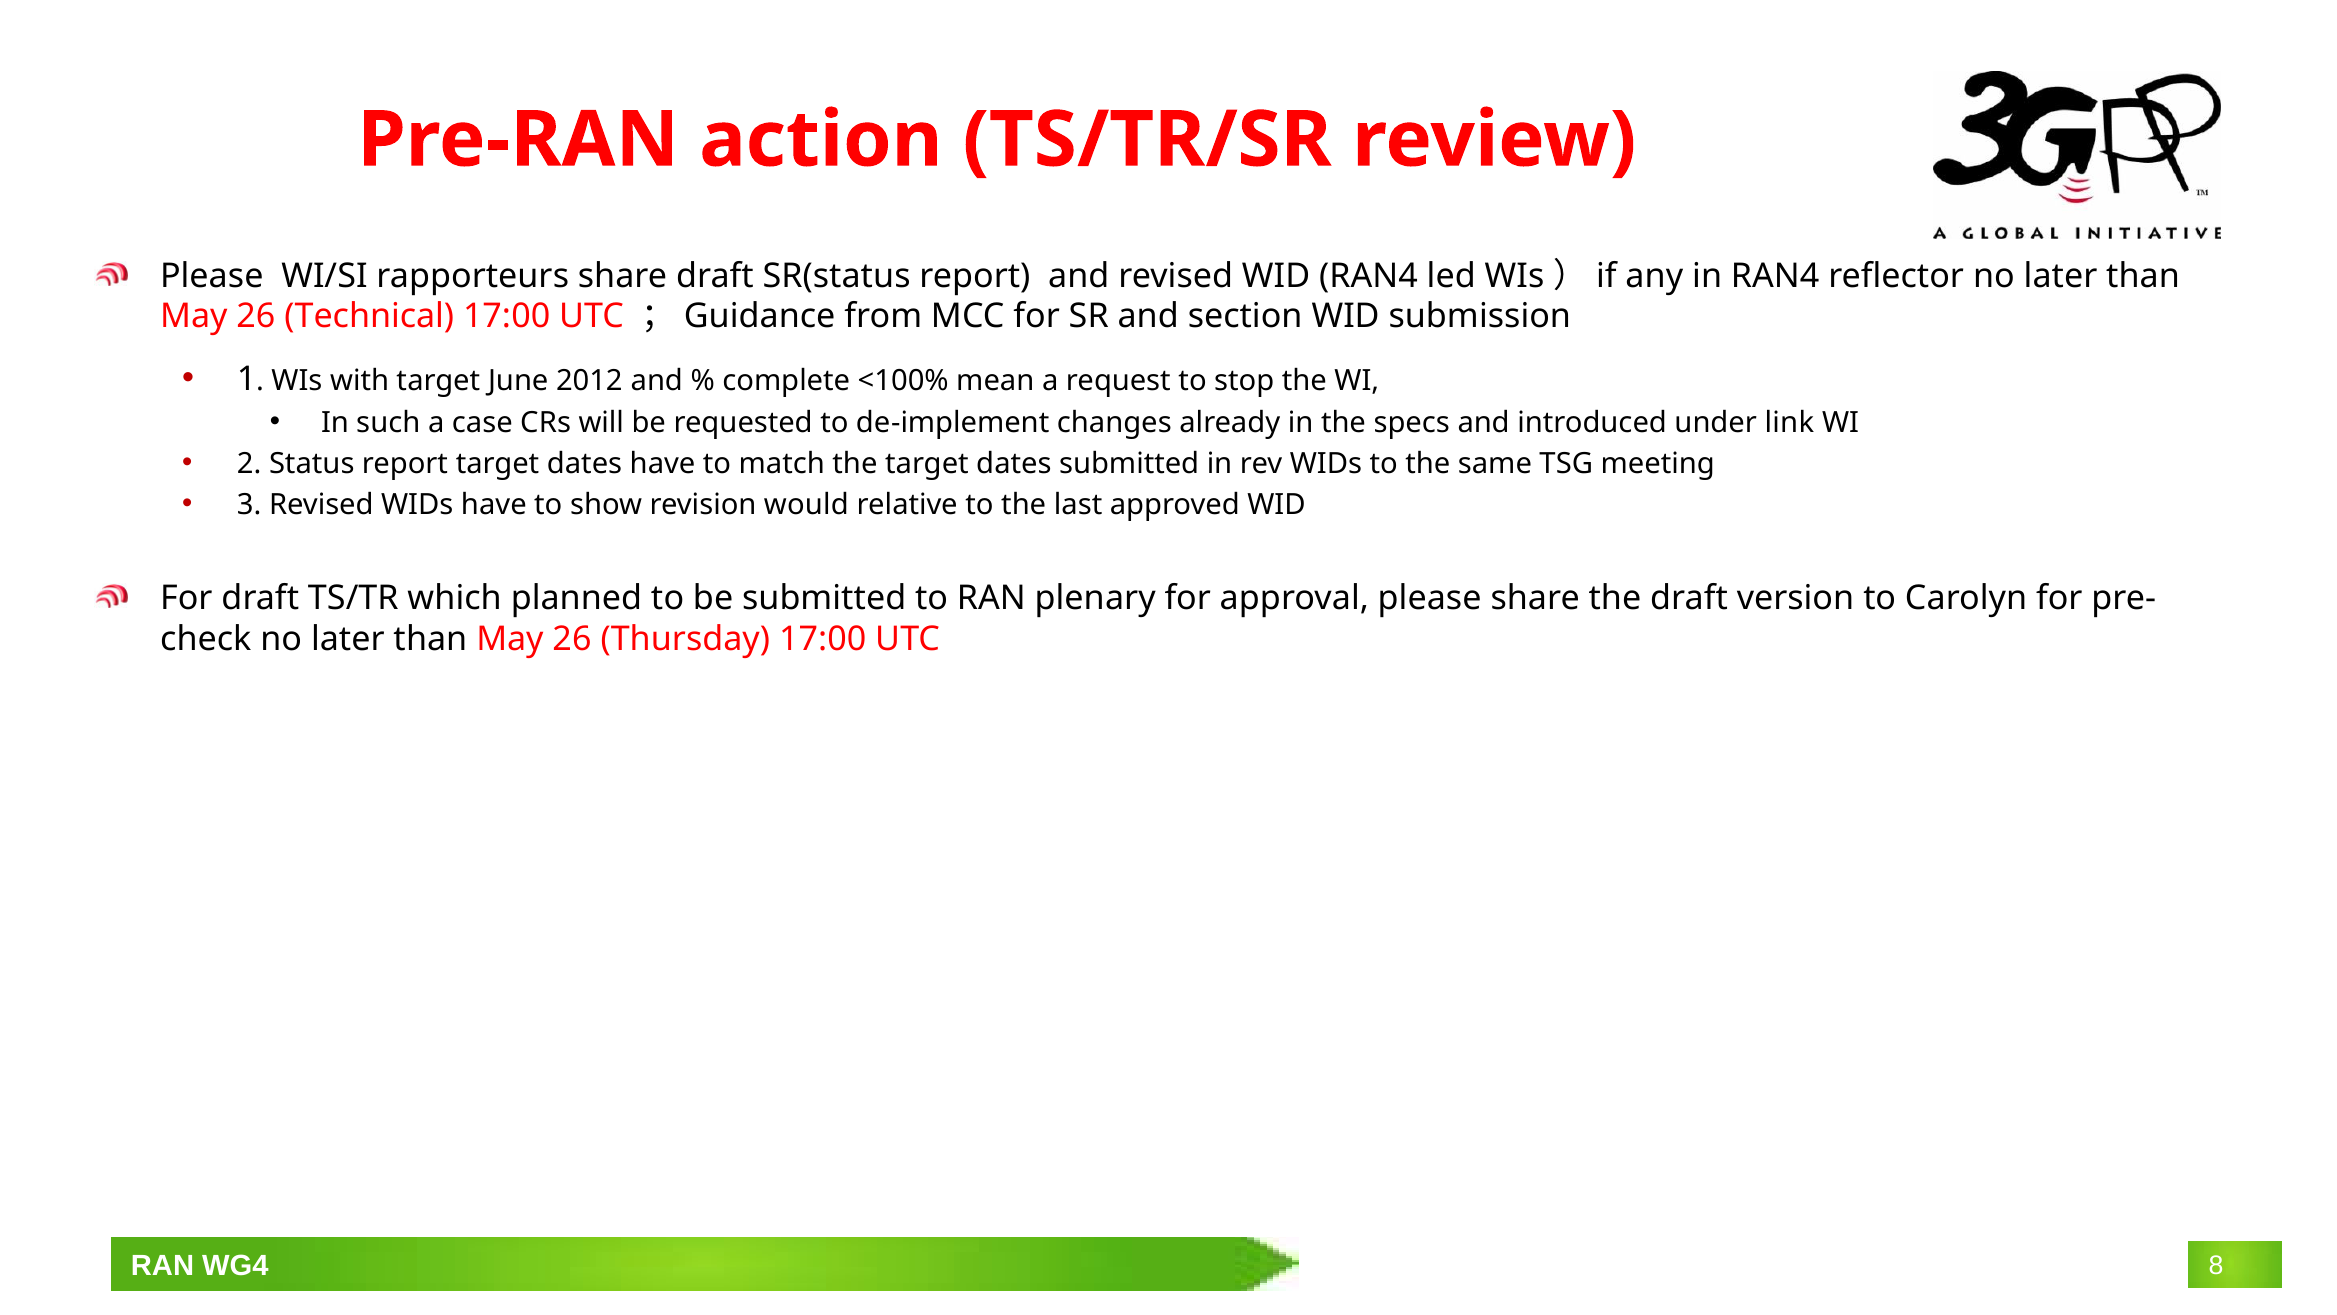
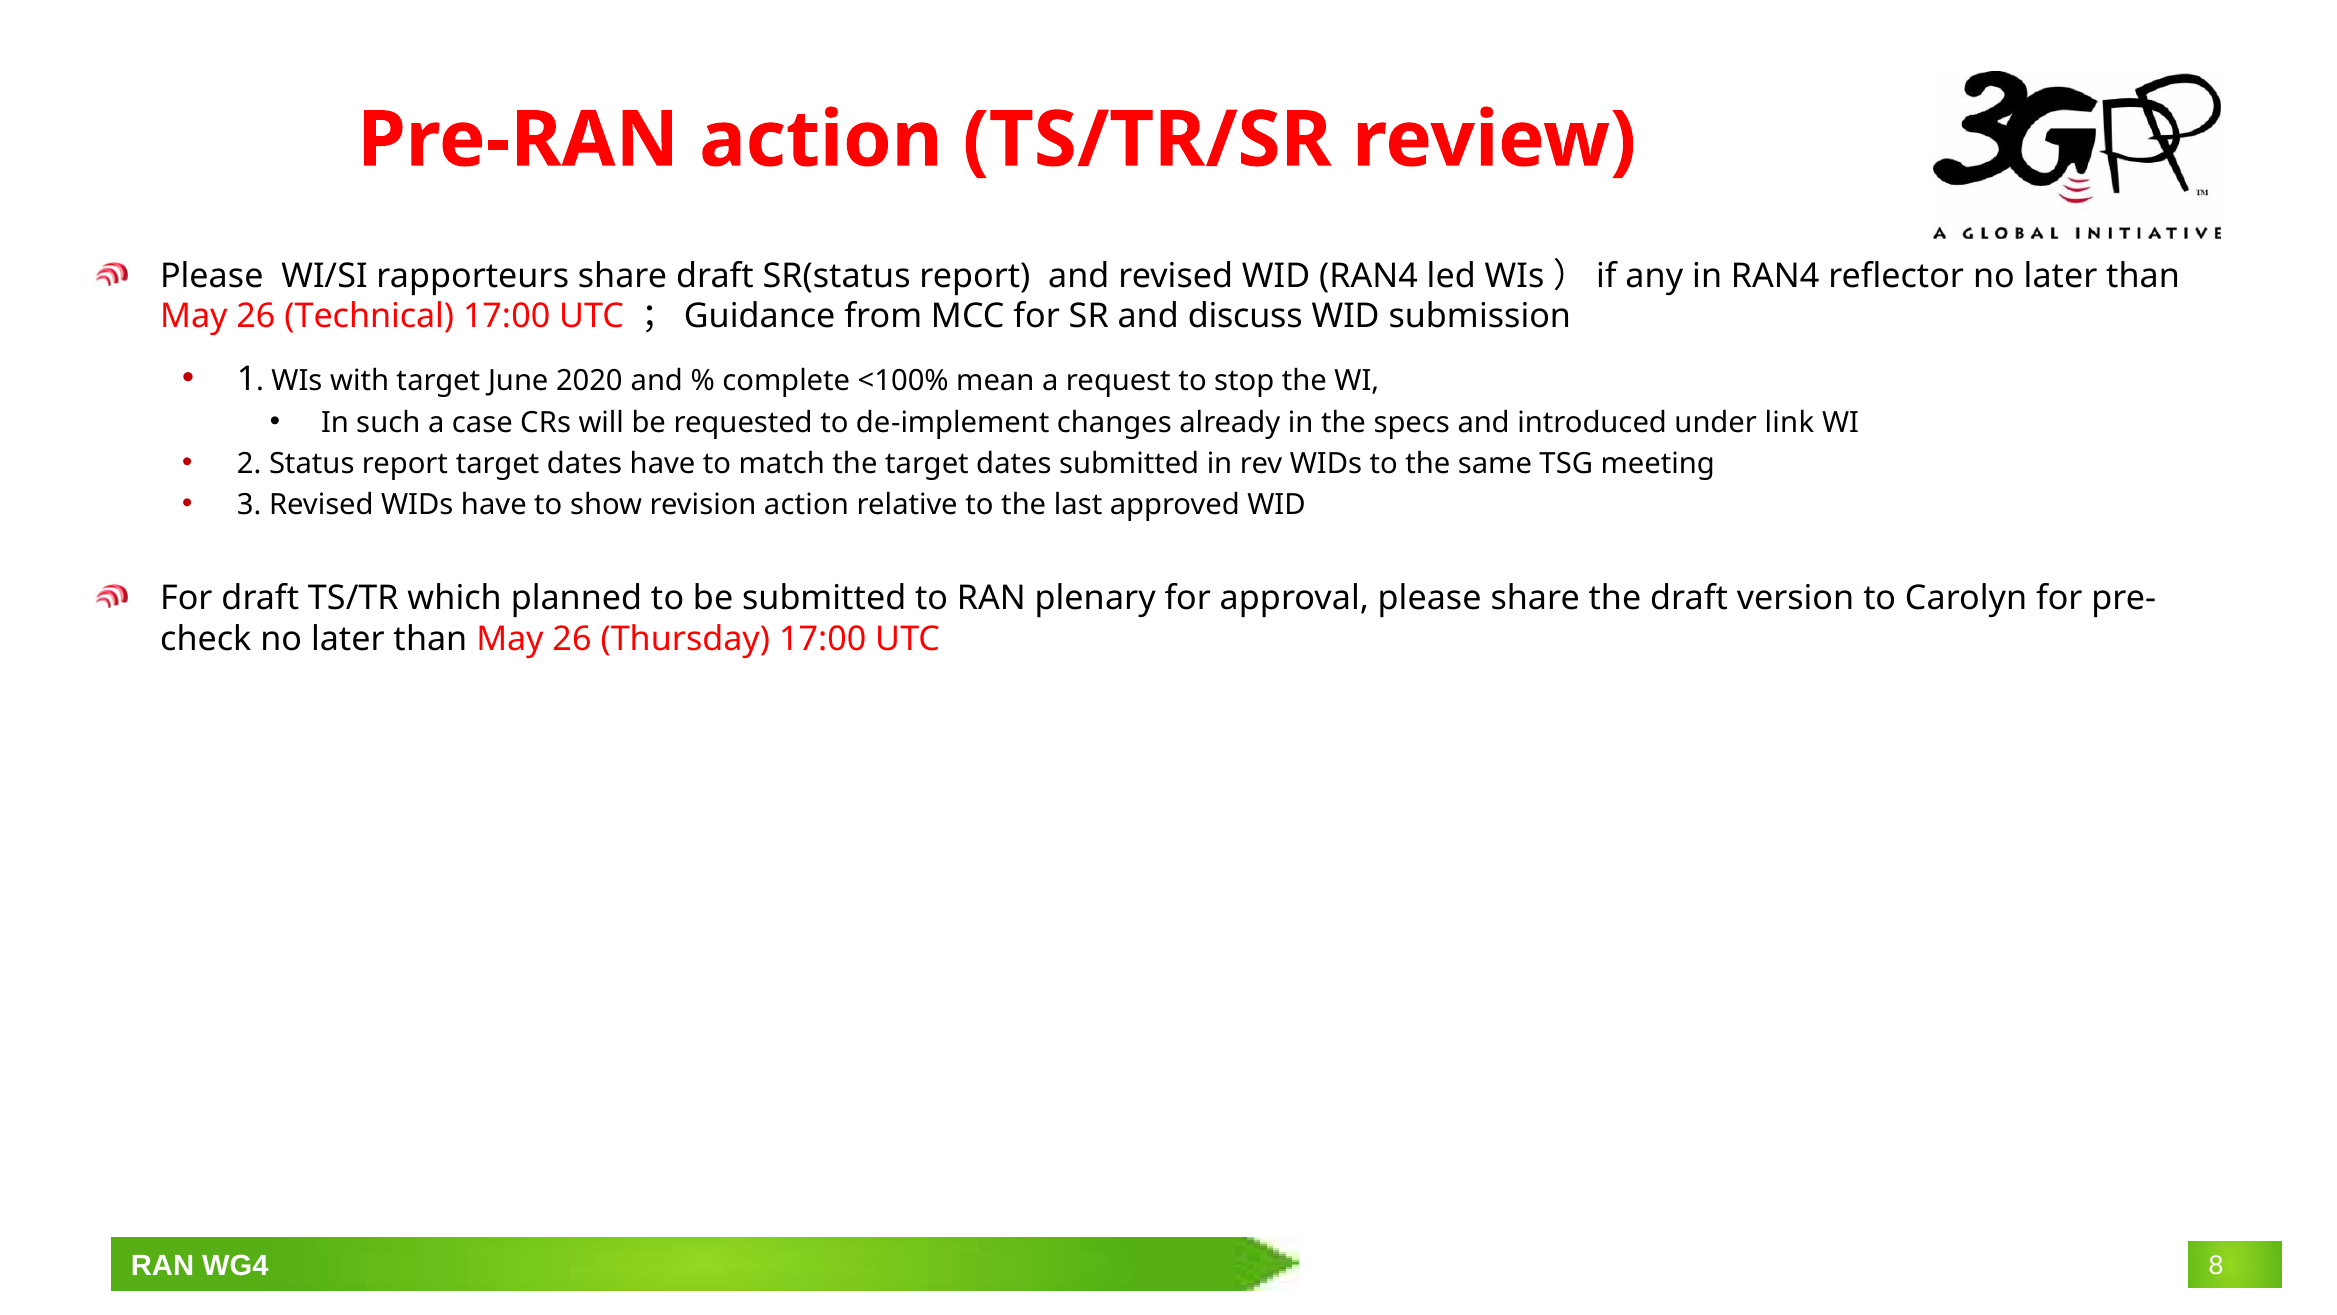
section: section -> discuss (1245, 317)
2012: 2012 -> 2020 (589, 381)
revision would: would -> action (806, 504)
